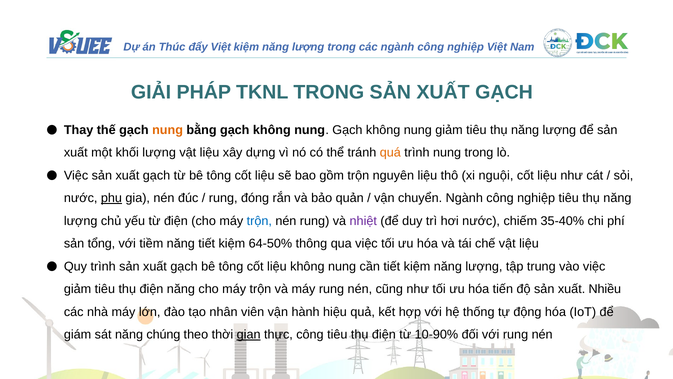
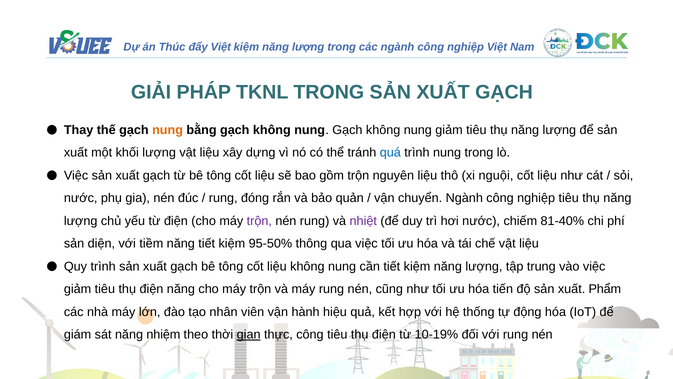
quá colour: orange -> blue (390, 152)
phụ underline: present -> none (111, 198)
trộn colour: blue -> purple (259, 221)
35-40%: 35-40% -> 81-40% (562, 221)
tổng: tổng -> diện (101, 243)
64-50%: 64-50% -> 95-50% (270, 243)
Nhiều: Nhiều -> Phẩm (605, 289)
chúng: chúng -> nhiệm (163, 334)
10-90%: 10-90% -> 10-19% (436, 334)
